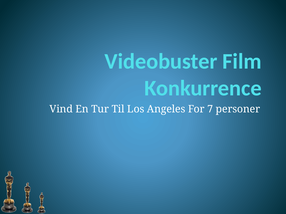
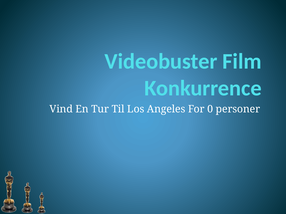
7: 7 -> 0 (210, 109)
